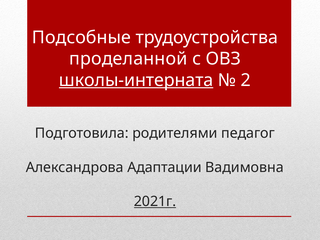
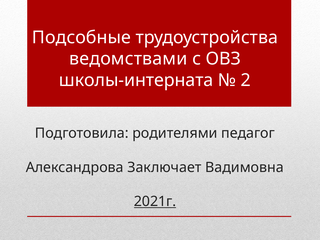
проделанной: проделанной -> ведомствами (128, 59)
школы-интерната underline: present -> none (136, 80)
Адаптации: Адаптации -> Заключает (164, 167)
